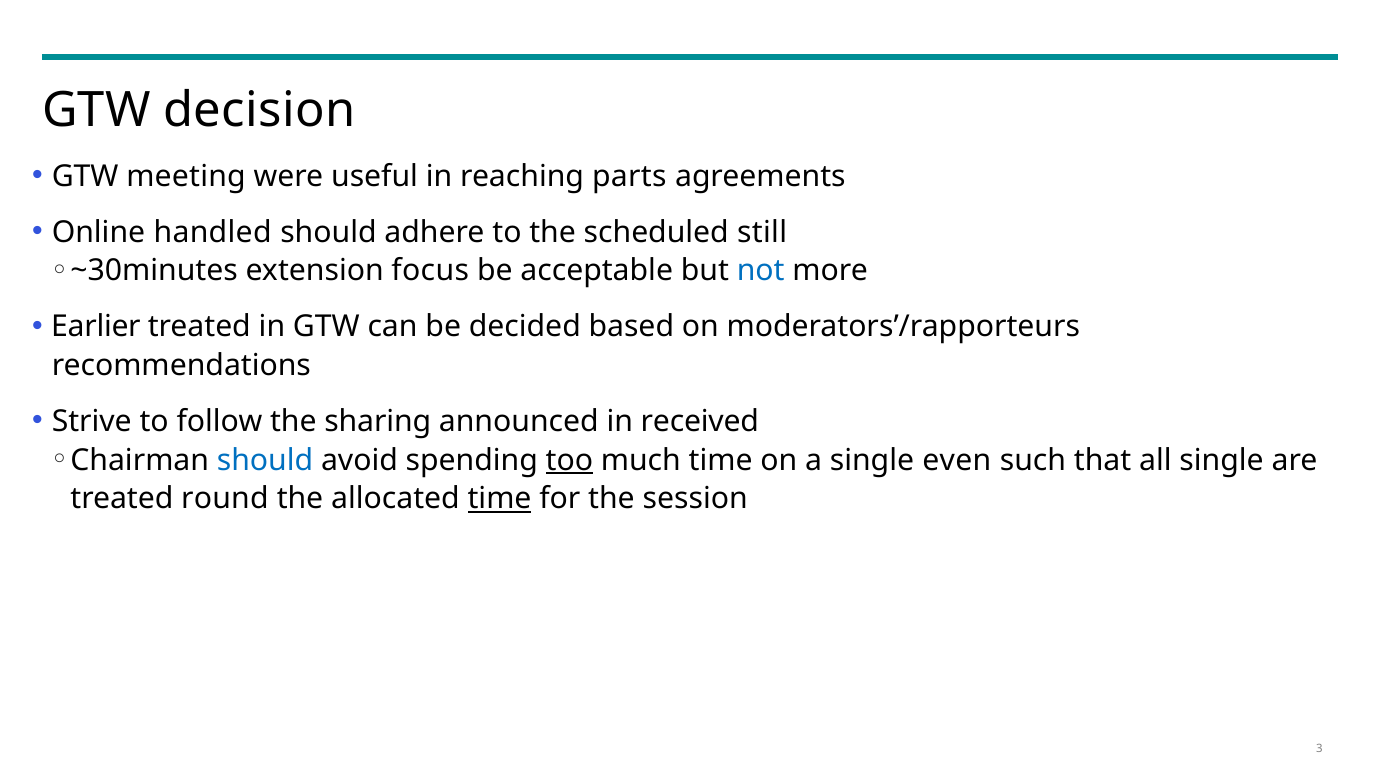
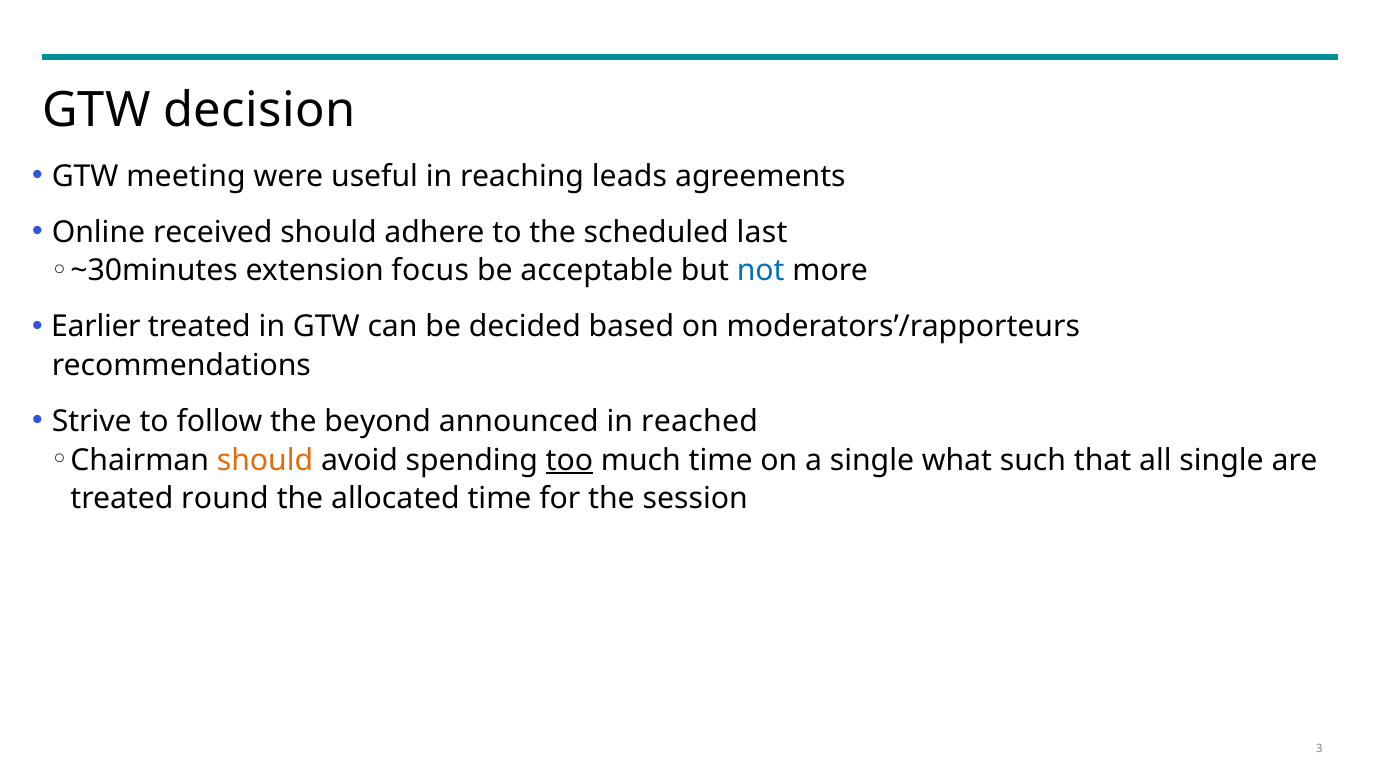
parts: parts -> leads (629, 176)
handled: handled -> received (213, 232)
still: still -> last (762, 232)
sharing: sharing -> beyond (378, 422)
received: received -> reached (700, 422)
should colour: blue -> orange (265, 460)
even: even -> what (957, 460)
time underline: present -> none (500, 499)
